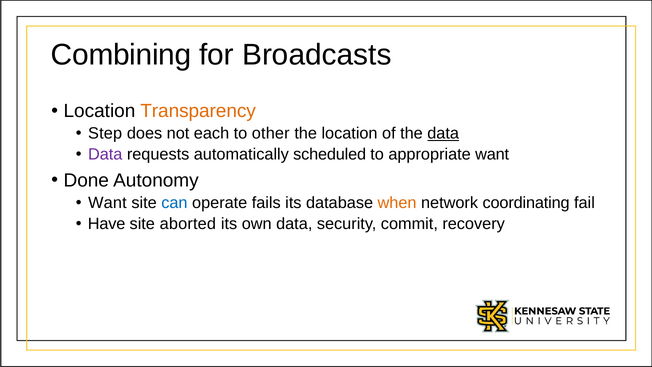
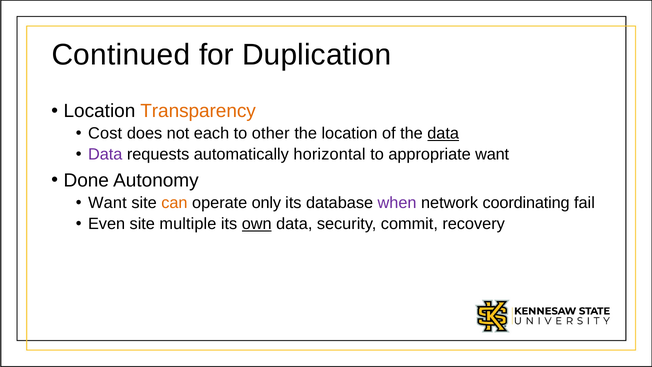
Combining: Combining -> Continued (121, 55)
Broadcasts: Broadcasts -> Duplication (317, 55)
Step: Step -> Cost (105, 134)
scheduled: scheduled -> horizontal (330, 155)
can colour: blue -> orange (174, 203)
fails: fails -> only (266, 203)
when colour: orange -> purple (397, 203)
Have: Have -> Even (107, 224)
aborted: aborted -> multiple (188, 224)
own underline: none -> present (257, 224)
